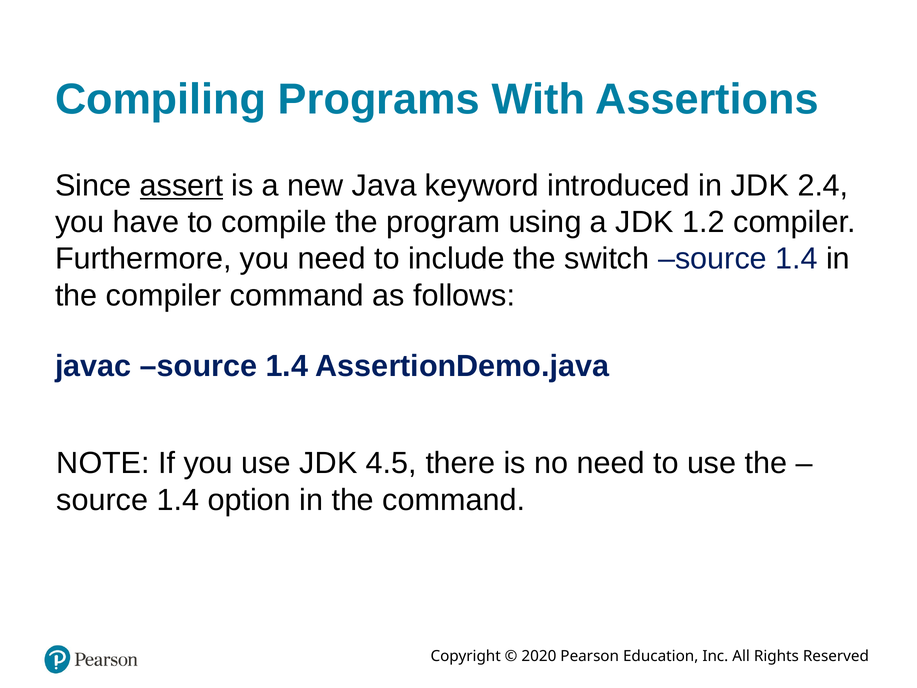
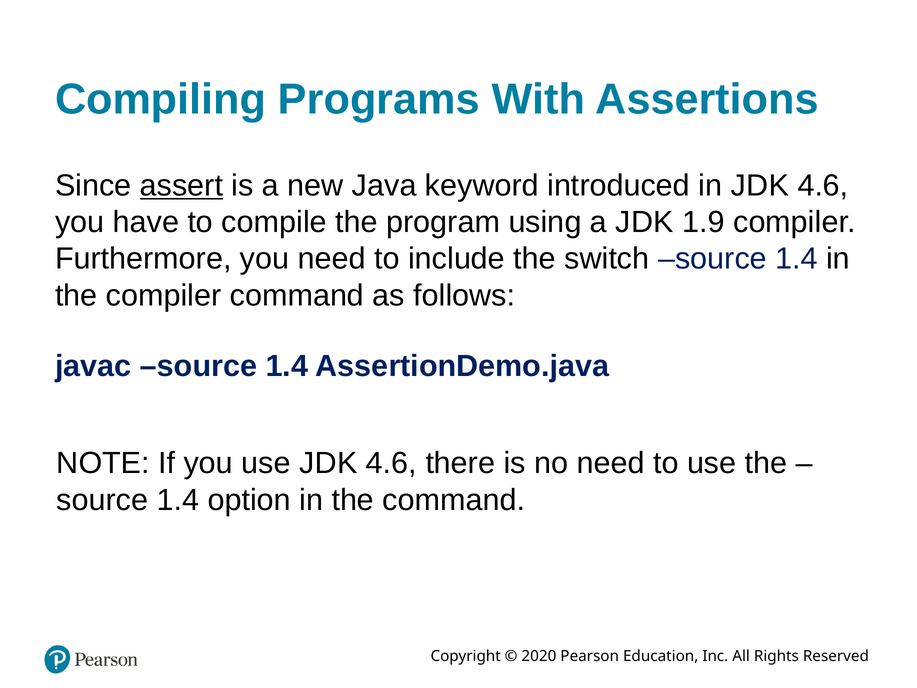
2.4: 2.4 -> 4.6 (823, 185)
1.2: 1.2 -> 1.9 (703, 222)
4.5: 4.5 -> 4.6 (391, 463)
